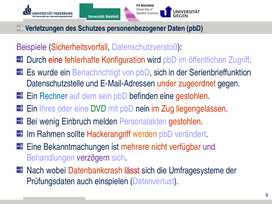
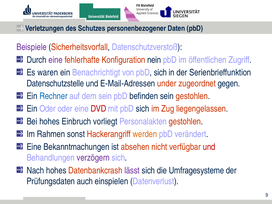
eine colour: red -> purple (56, 60)
wird: wird -> nein (154, 60)
wurde: wurde -> waren (48, 73)
befinden eine: eine -> sein (167, 96)
Ein Ihres: Ihres -> Oder (48, 109)
DVD colour: green -> red (98, 109)
mit pbD nein: nein -> sich (143, 109)
Bei wenig: wenig -> hohes (50, 121)
melden: melden -> vorliegt (105, 121)
sollte: sollte -> sonst (76, 134)
mehrere: mehrere -> absehen (135, 147)
und colour: purple -> red (209, 147)
Nach wobei: wobei -> hohes (56, 170)
lässt colour: red -> purple (132, 170)
